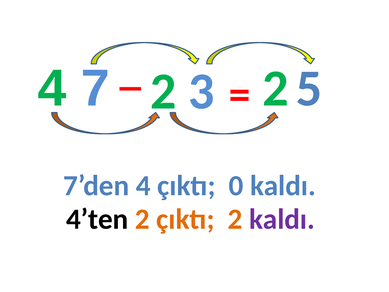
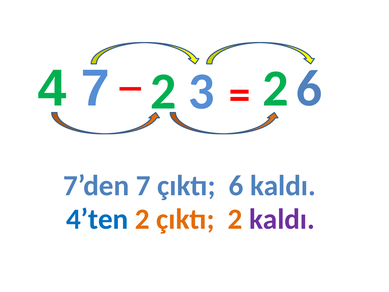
5: 5 -> 6 (309, 88)
7’den 4: 4 -> 7 (143, 186)
çıktı 0: 0 -> 6 (236, 186)
4’ten colour: black -> blue (97, 219)
